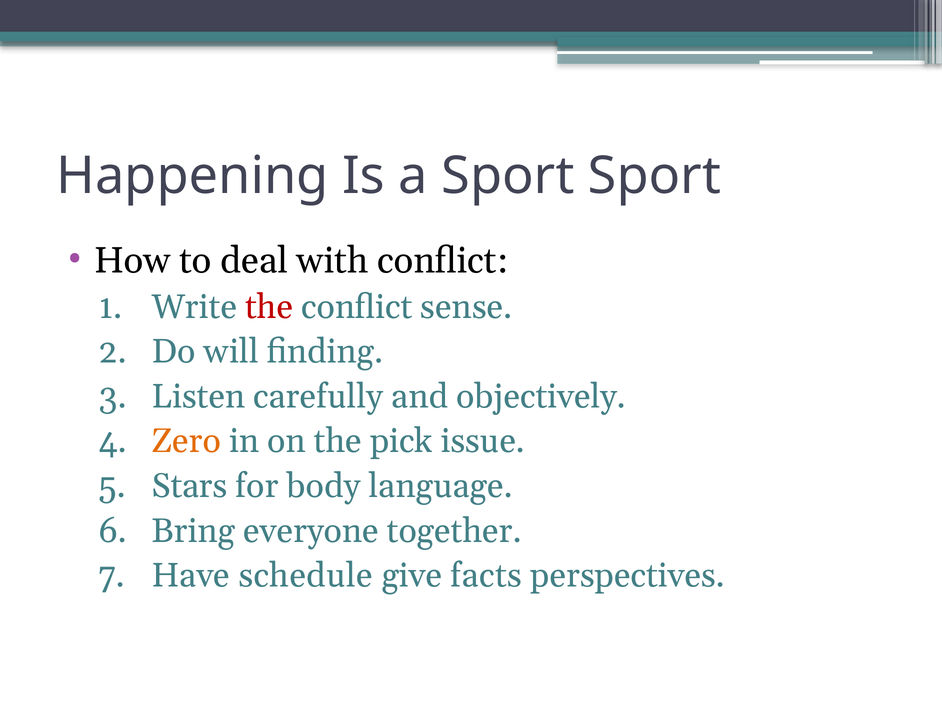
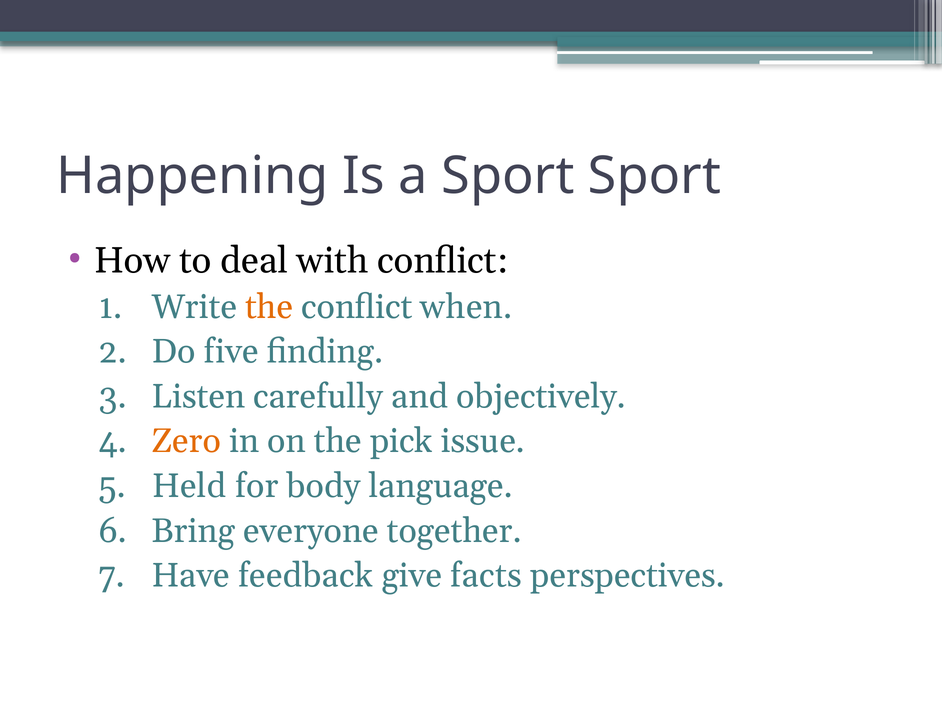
the colour: red -> orange (269, 307)
sense: sense -> when (466, 307)
will: will -> five (231, 352)
Stars: Stars -> Held (189, 486)
schedule: schedule -> feedback (306, 576)
